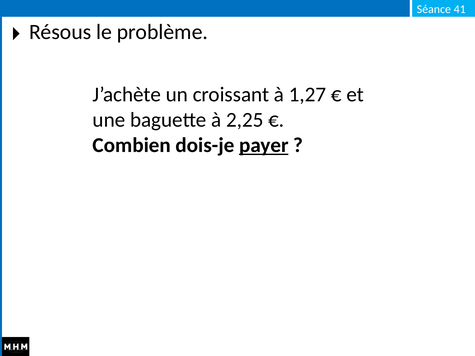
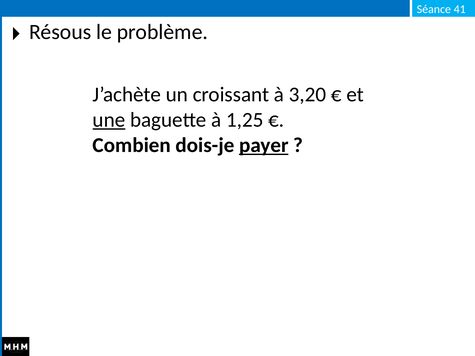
1,27: 1,27 -> 3,20 (308, 95)
une underline: none -> present (109, 120)
2,25: 2,25 -> 1,25 (245, 120)
